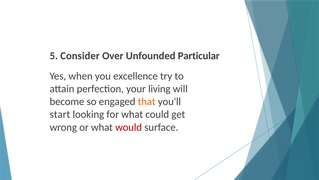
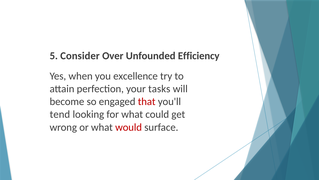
Particular: Particular -> Efficiency (199, 56)
living: living -> tasks (159, 89)
that colour: orange -> red (147, 101)
start: start -> tend (60, 114)
